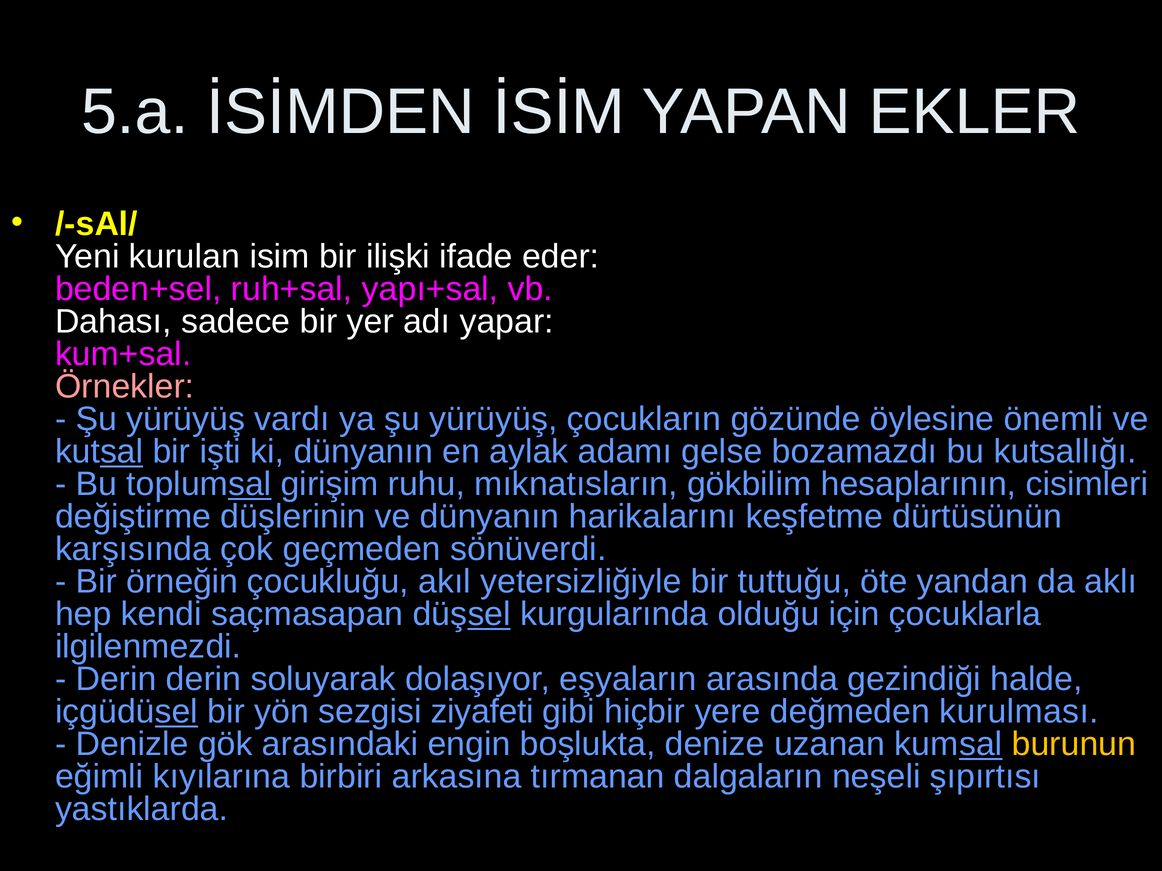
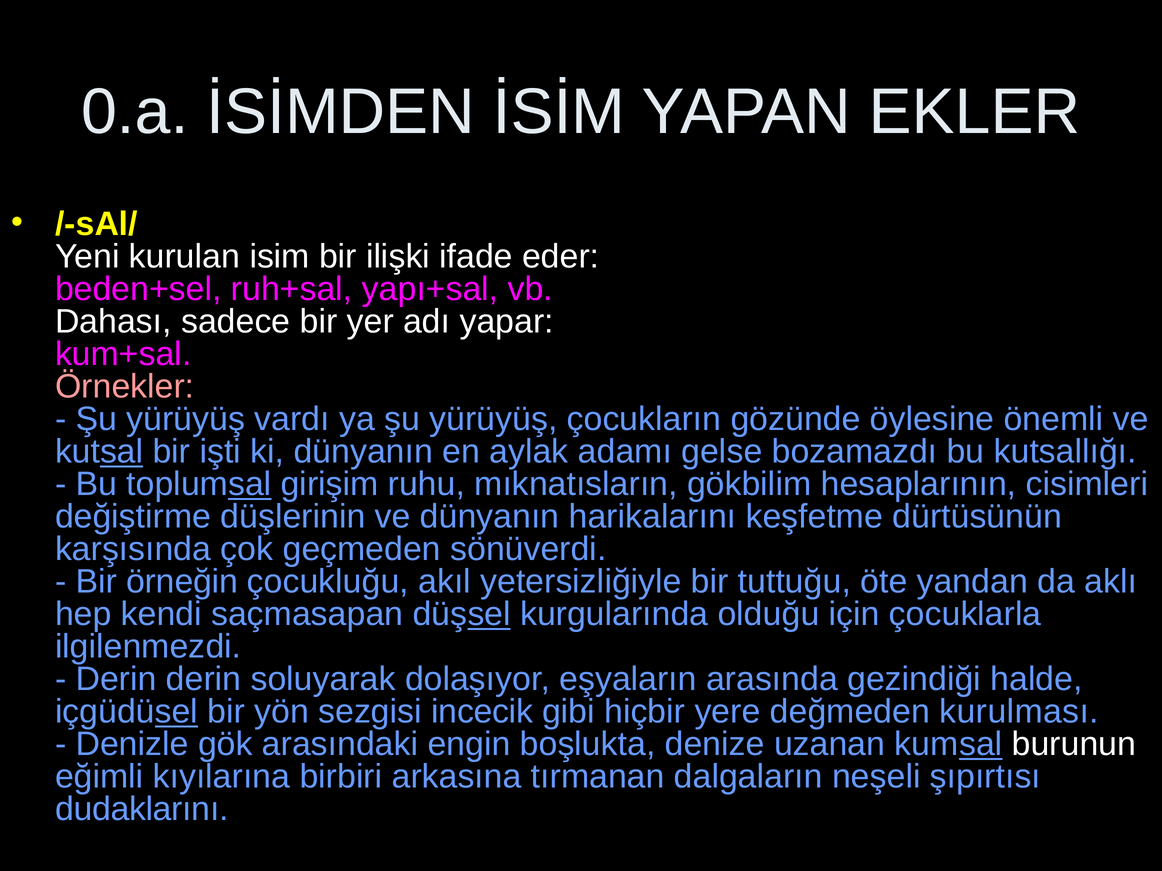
5.a: 5.a -> 0.a (135, 112)
ziyafeti: ziyafeti -> incecik (482, 712)
burunun colour: yellow -> white (1074, 745)
yastıklarda: yastıklarda -> dudaklarını (142, 810)
